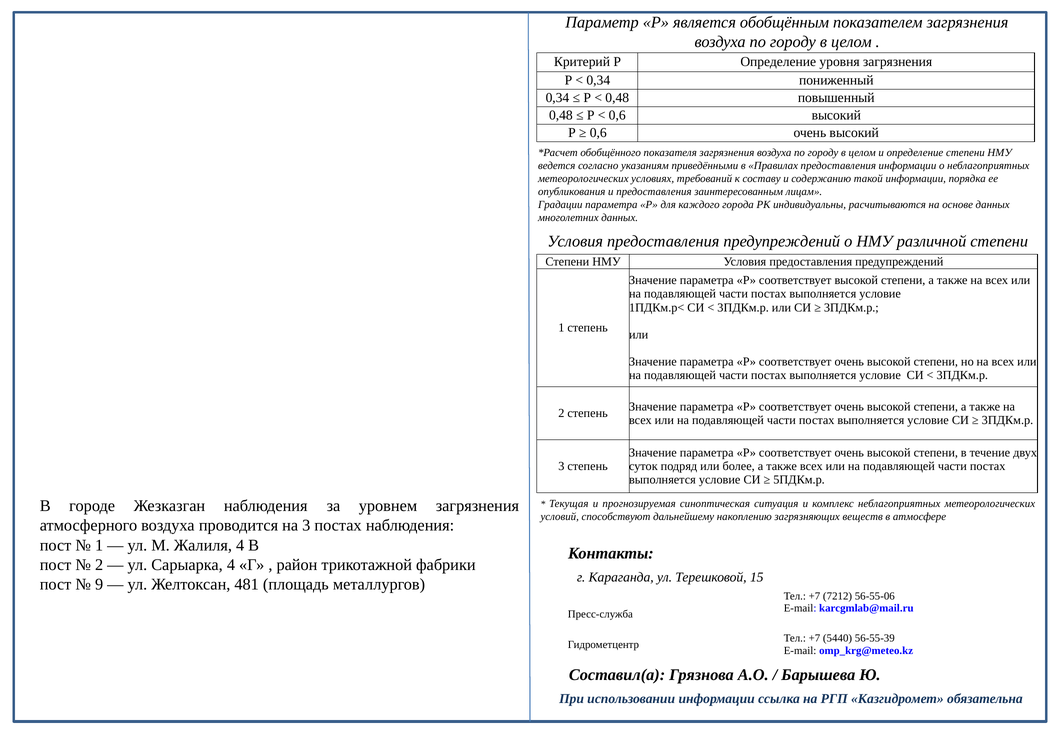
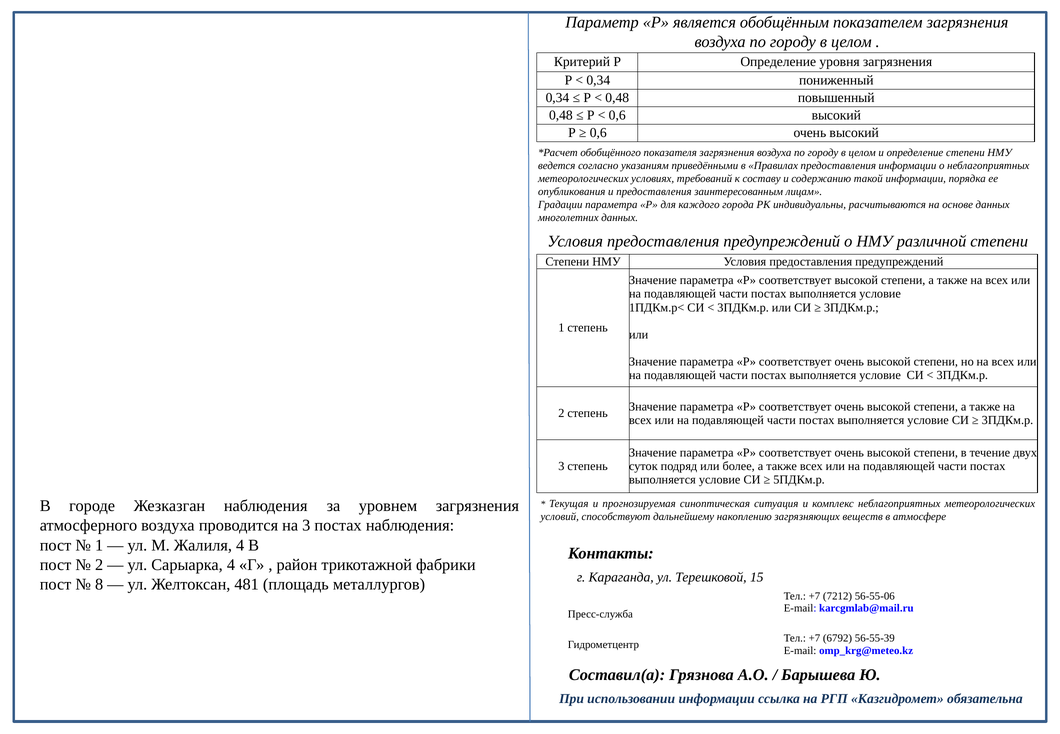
9: 9 -> 8 (99, 584)
5440: 5440 -> 6792 (838, 638)
